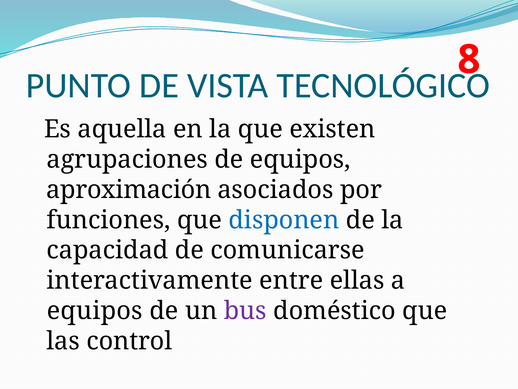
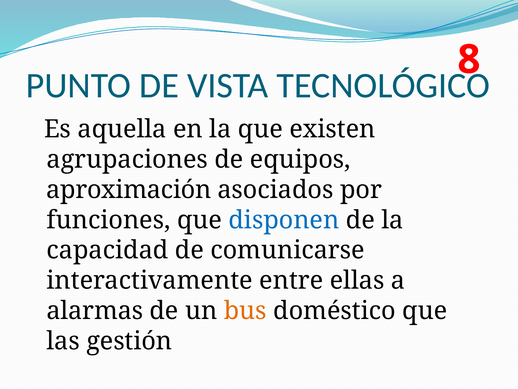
equipos: equipos -> alarmas (95, 310)
bus colour: purple -> orange (245, 310)
control: control -> gestión (129, 341)
